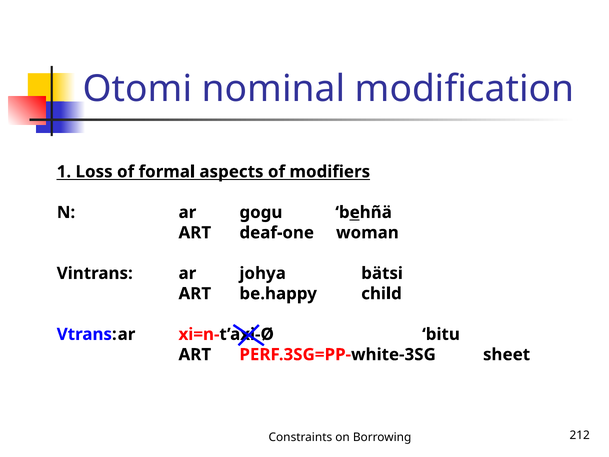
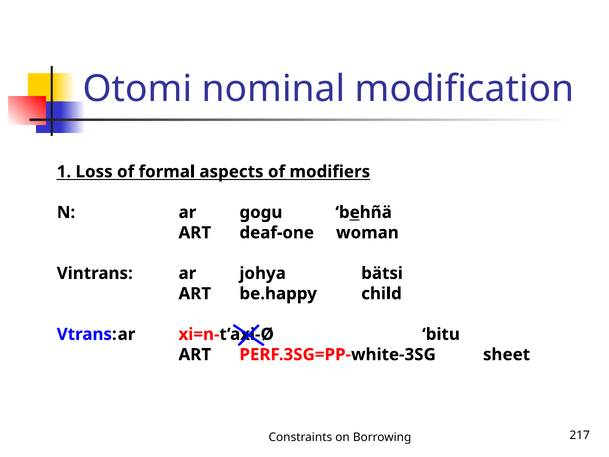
212: 212 -> 217 (580, 435)
